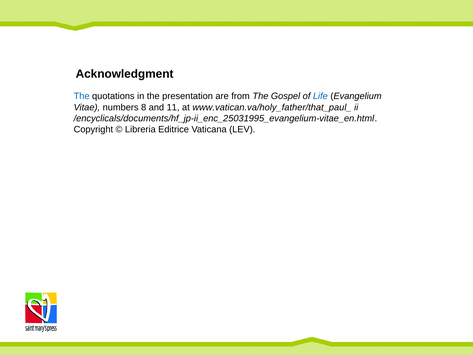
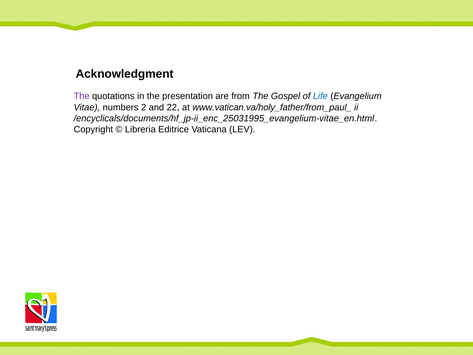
The colour: blue -> purple (82, 96)
8: 8 -> 2 (144, 107)
11: 11 -> 22 (173, 107)
www.vatican.va/holy_father/that_paul_: www.vatican.va/holy_father/that_paul_ -> www.vatican.va/holy_father/from_paul_ (272, 107)
